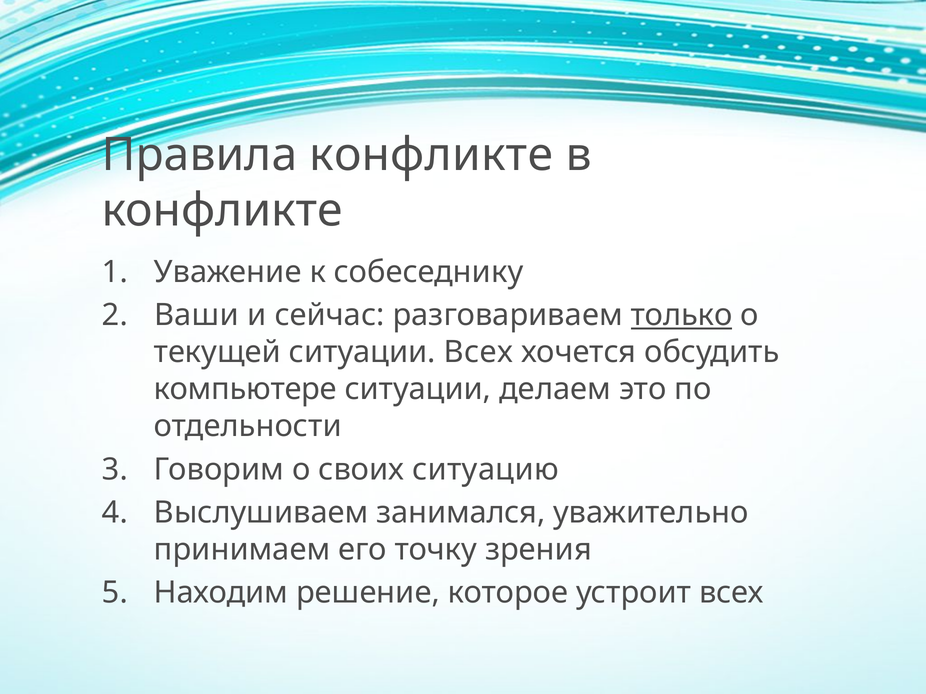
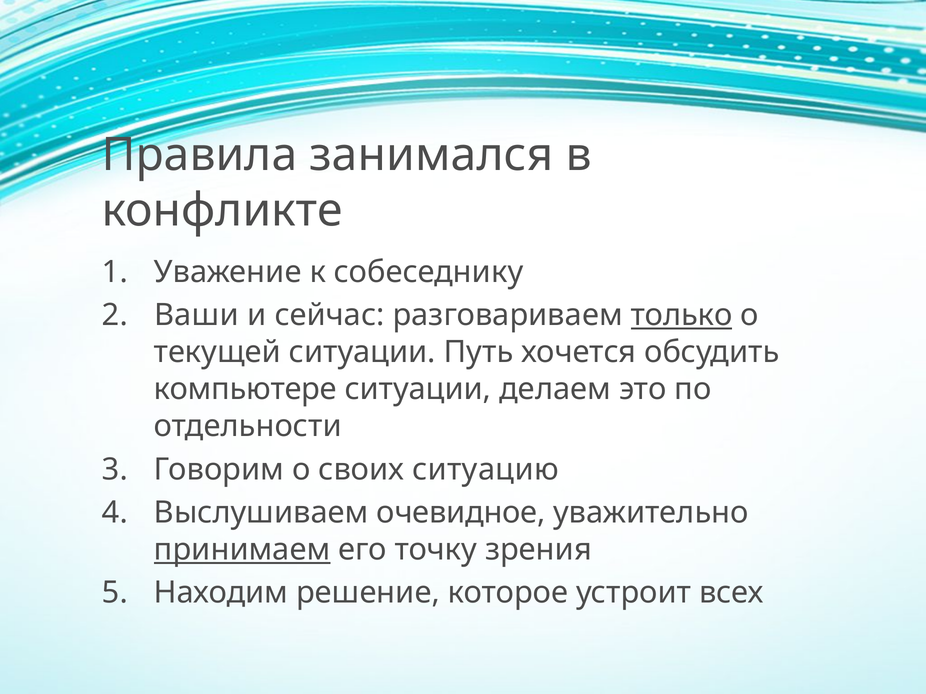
Правила конфликте: конфликте -> занимался (431, 155)
ситуации Всех: Всех -> Путь (479, 352)
занимался: занимался -> очевидное (461, 513)
принимаем underline: none -> present (242, 550)
